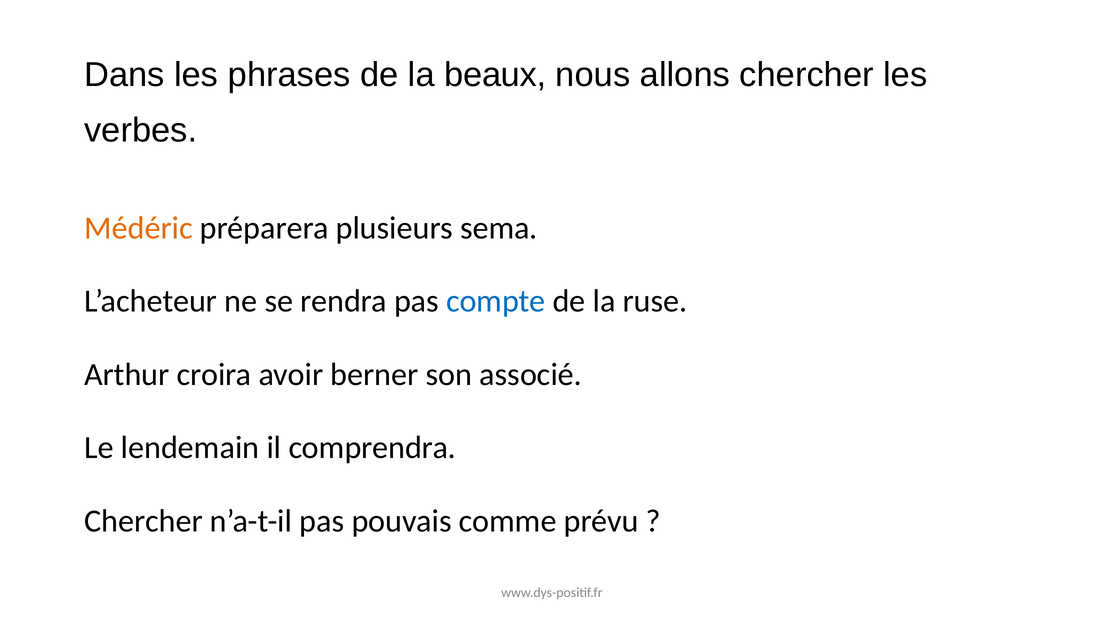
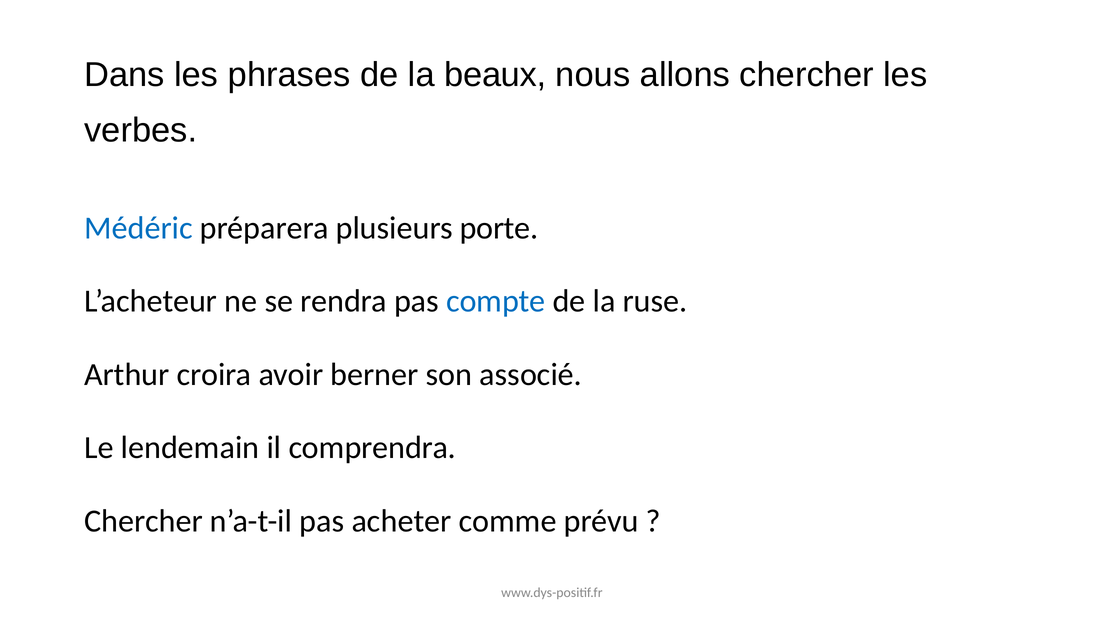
Médéric colour: orange -> blue (138, 228)
sema: sema -> porte (499, 228)
pouvais: pouvais -> acheter (402, 521)
